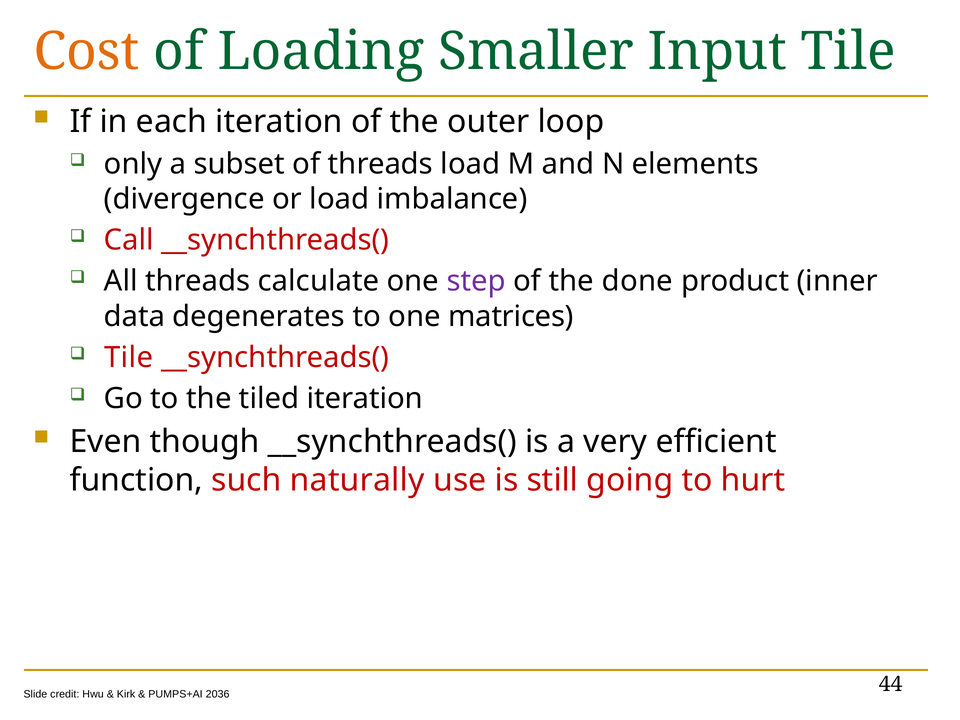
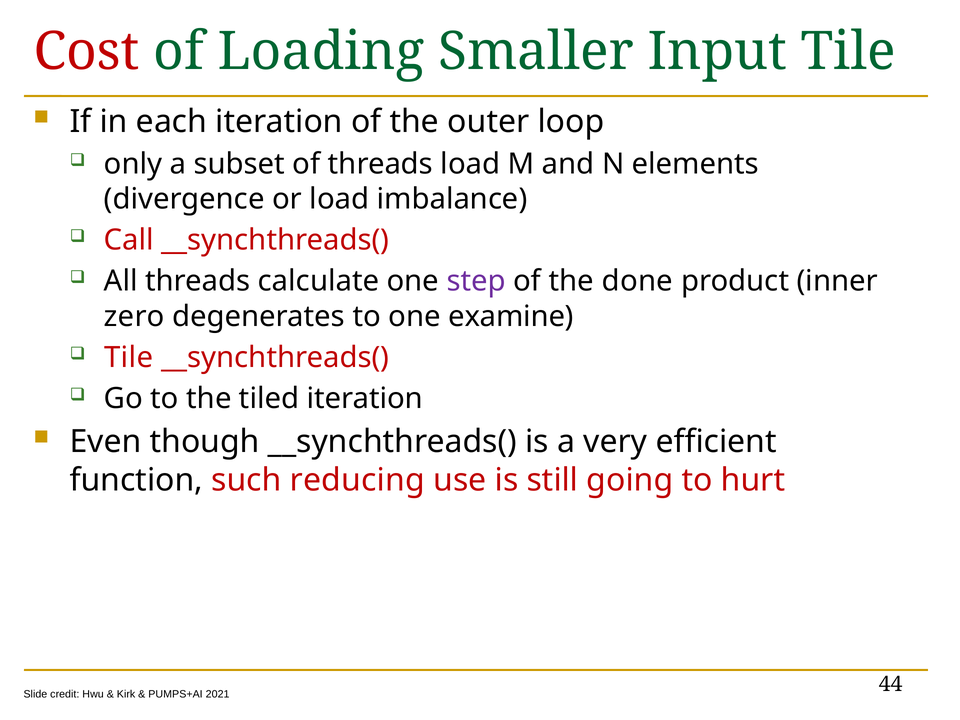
Cost colour: orange -> red (87, 51)
data: data -> zero (134, 316)
matrices: matrices -> examine (511, 316)
naturally: naturally -> reducing (357, 480)
2036: 2036 -> 2021 (218, 694)
